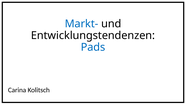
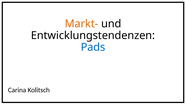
Markt- colour: blue -> orange (82, 24)
